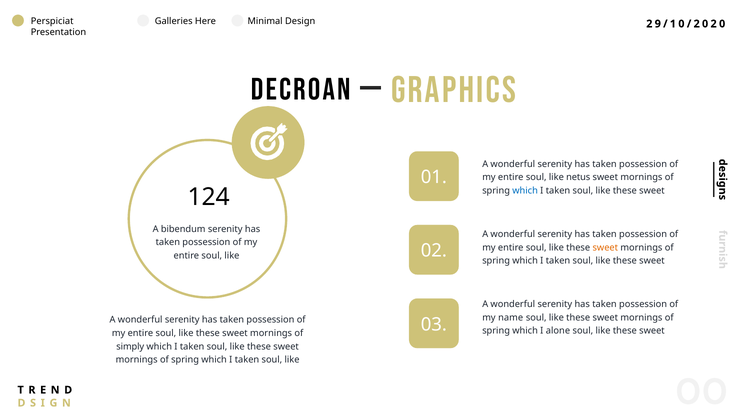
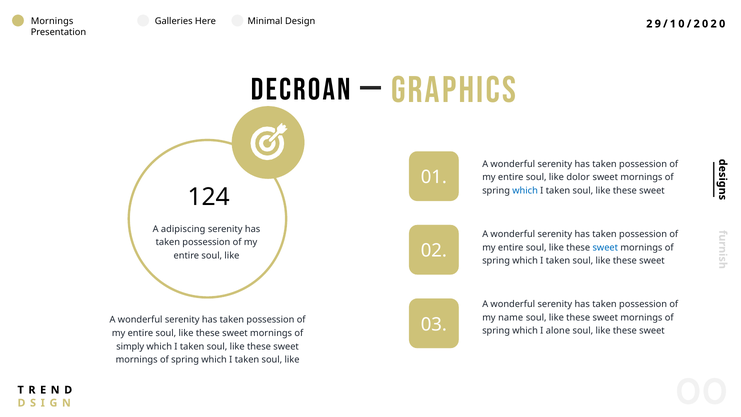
Perspiciat: Perspiciat -> Mornings (52, 21)
netus: netus -> dolor (578, 177)
bibendum: bibendum -> adipiscing (183, 229)
sweet colour: orange -> blue (605, 247)
